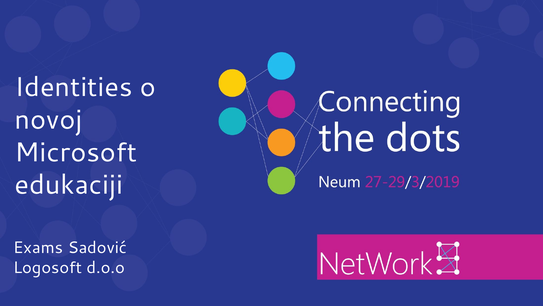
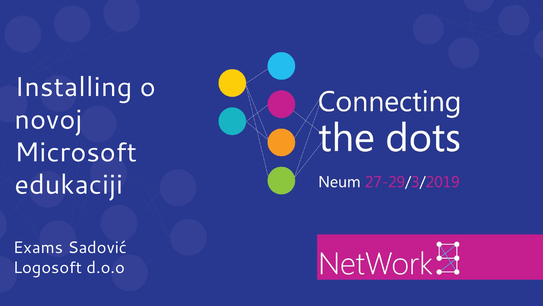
Identities: Identities -> Installing (73, 87)
